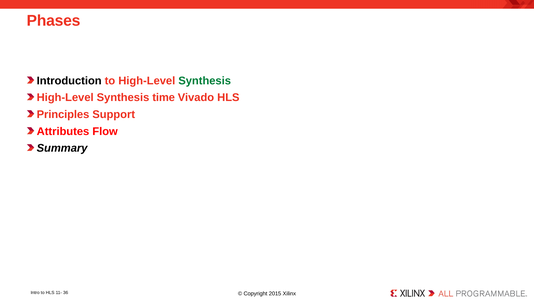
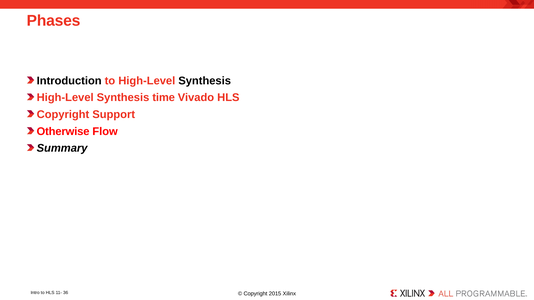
Synthesis colour: green -> black (205, 81)
Principles: Principles -> Copyright (63, 115)
Attributes: Attributes -> Otherwise (63, 132)
